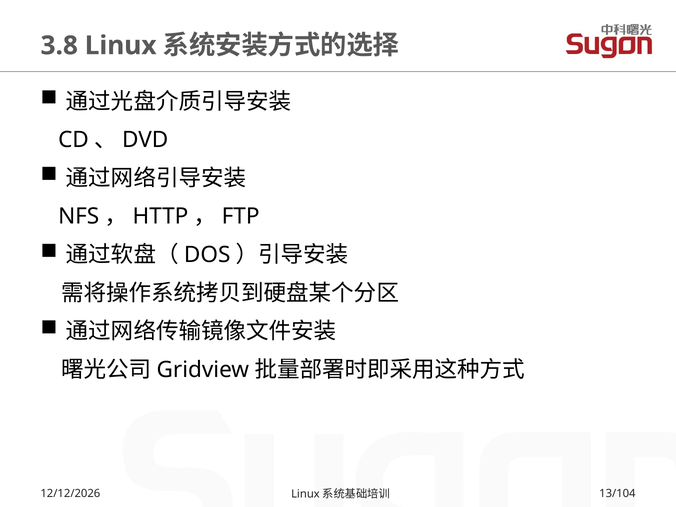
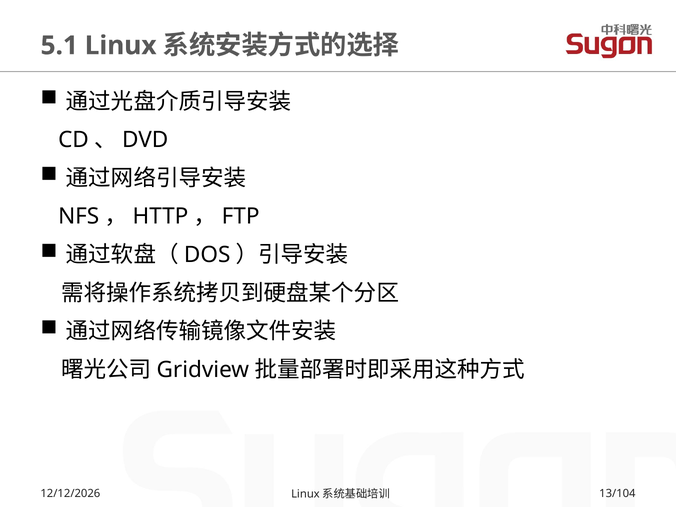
3.8: 3.8 -> 5.1 (59, 46)
